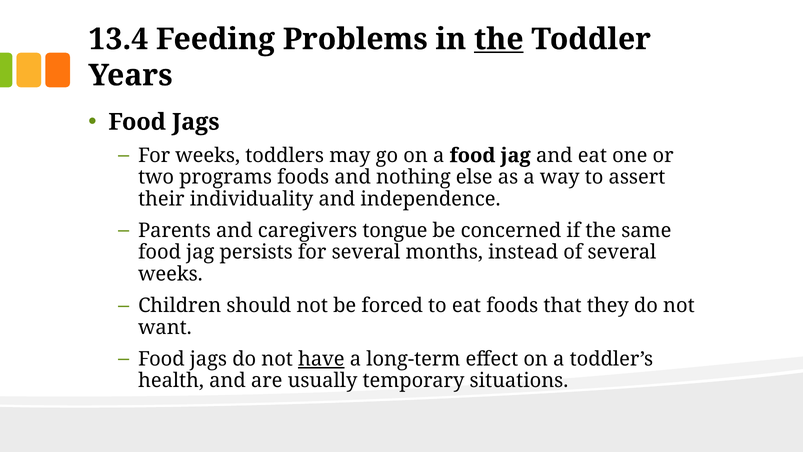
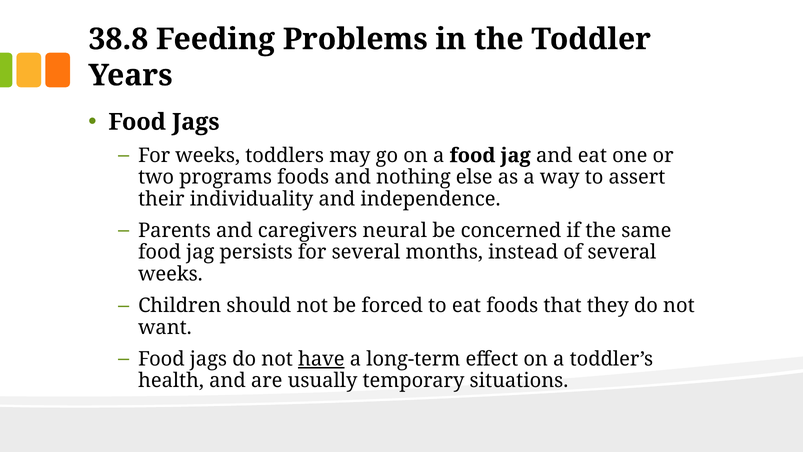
13.4: 13.4 -> 38.8 (118, 39)
the underline: present -> none (499, 39)
tongue: tongue -> neural (395, 231)
